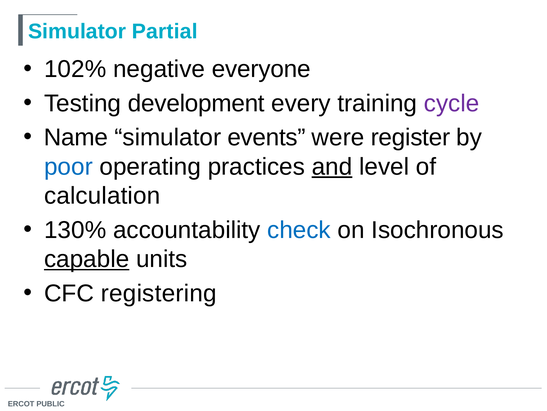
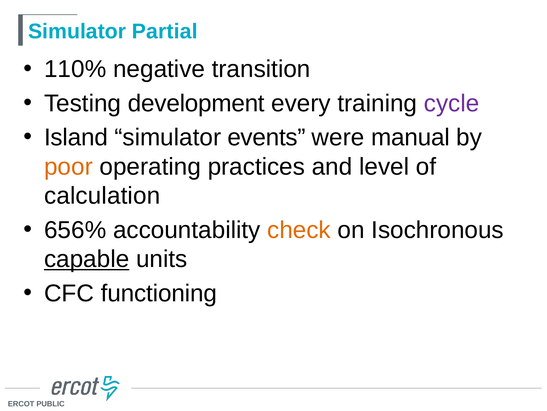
102%: 102% -> 110% (75, 69)
everyone: everyone -> transition (261, 69)
Name: Name -> Island (76, 137)
register: register -> manual (410, 137)
poor colour: blue -> orange (68, 166)
and underline: present -> none (332, 166)
130%: 130% -> 656% (75, 230)
check colour: blue -> orange (299, 230)
registering: registering -> functioning (159, 293)
